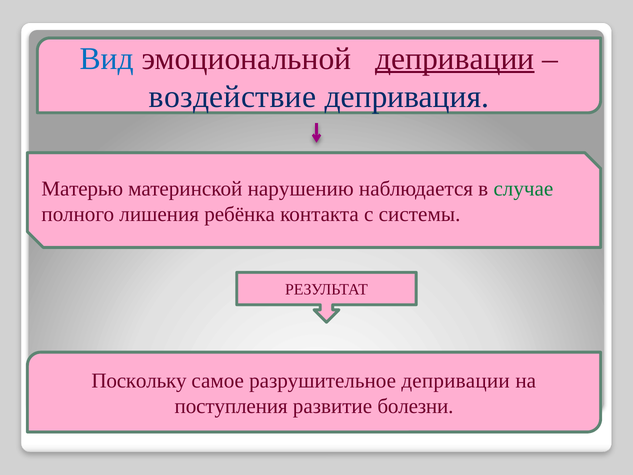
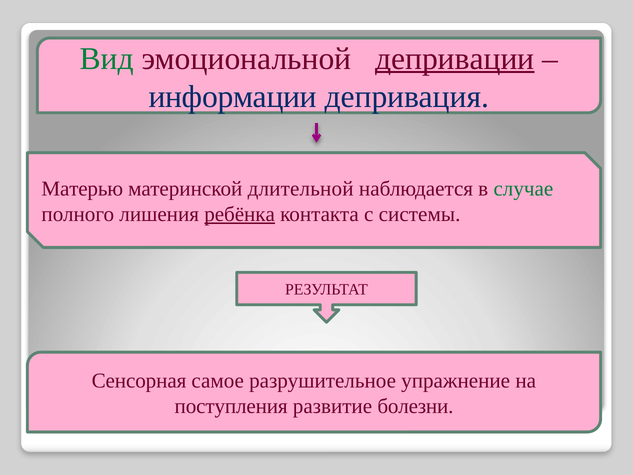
Вид colour: blue -> green (107, 59)
воздействие: воздействие -> информации (233, 97)
нарушению: нарушению -> длительной (301, 189)
ребёнка underline: none -> present (240, 214)
Поскольку: Поскольку -> Сенсорная (139, 381)
разрушительное депривации: депривации -> упражнение (456, 381)
